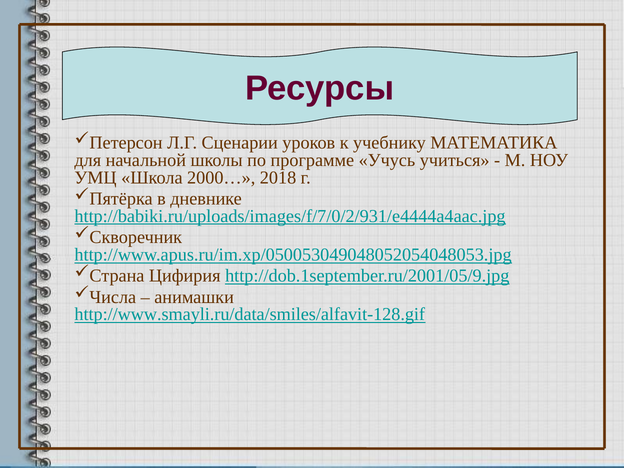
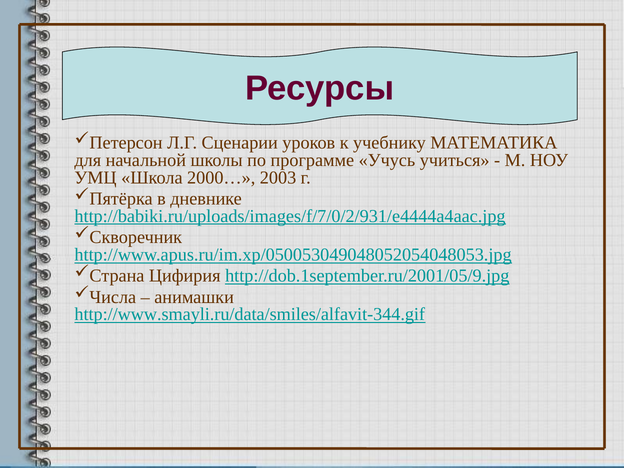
2018: 2018 -> 2003 (278, 178)
http://www.smayli.ru/data/smiles/alfavit-128.gif: http://www.smayli.ru/data/smiles/alfavit-128.gif -> http://www.smayli.ru/data/smiles/alfavit-344.gif (250, 314)
